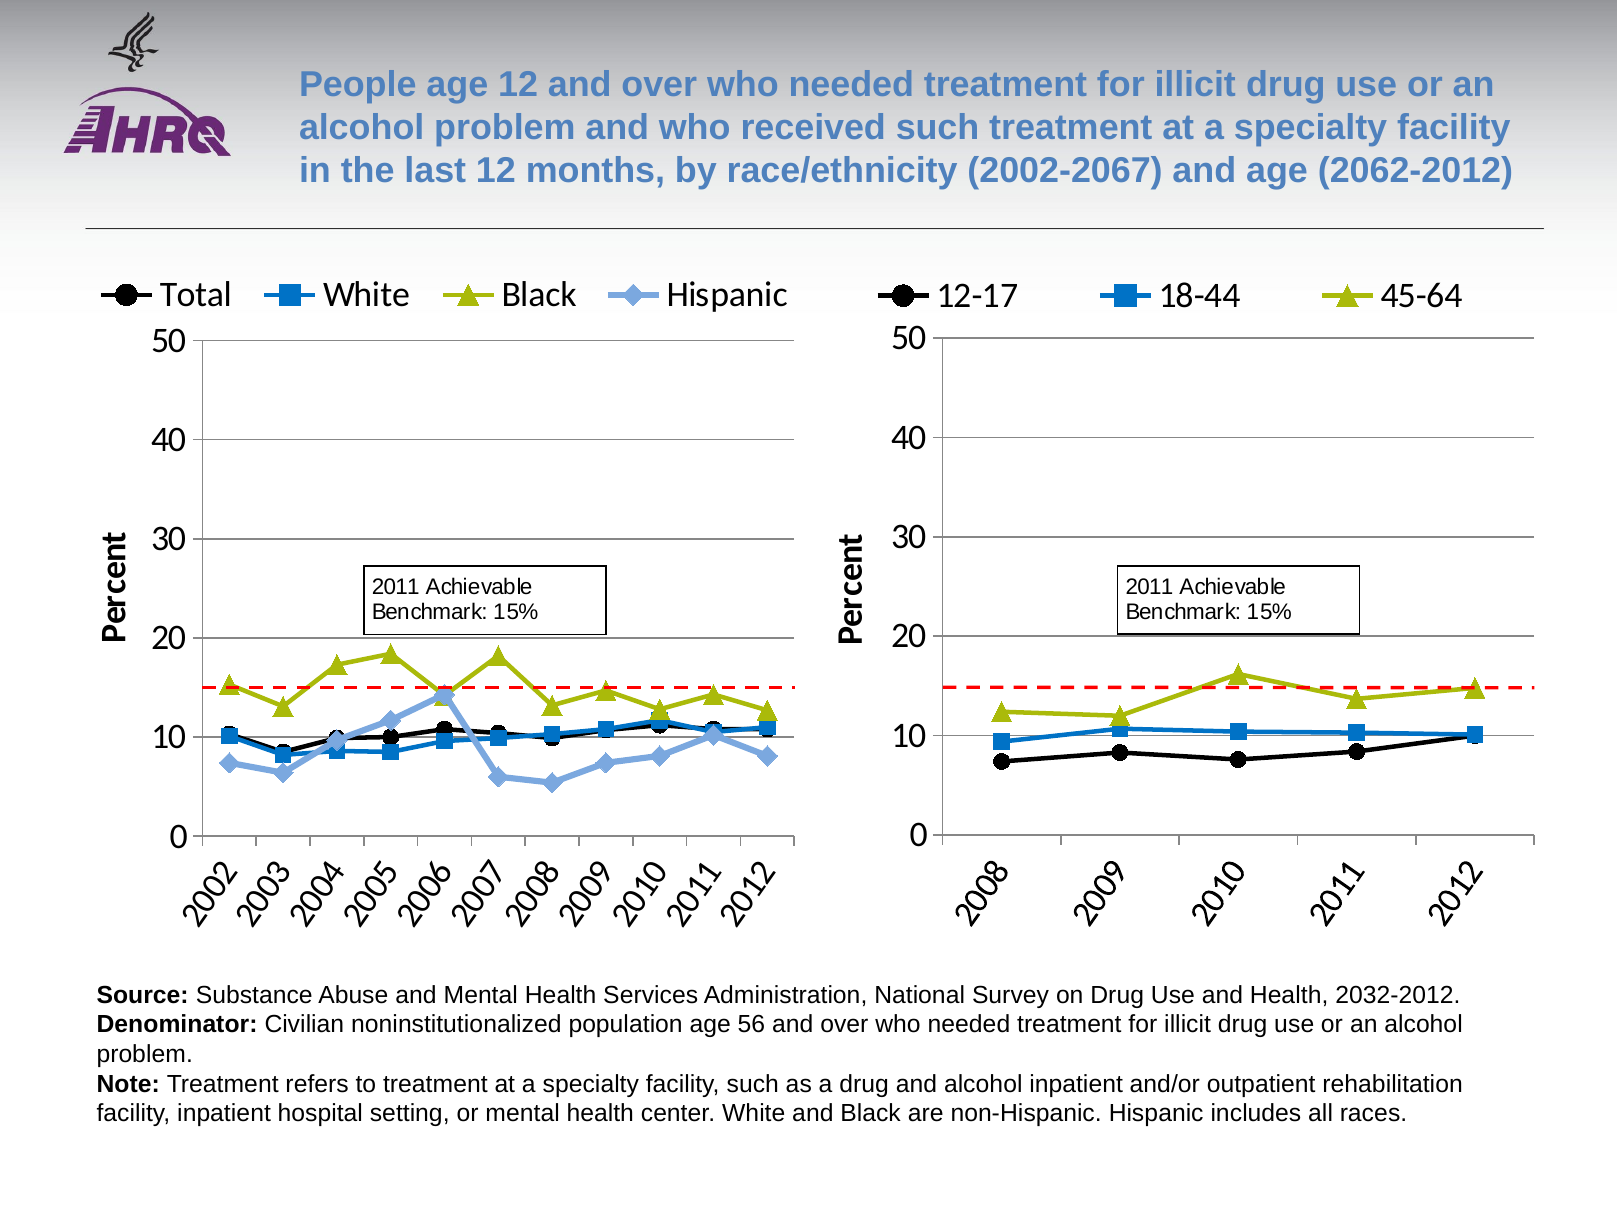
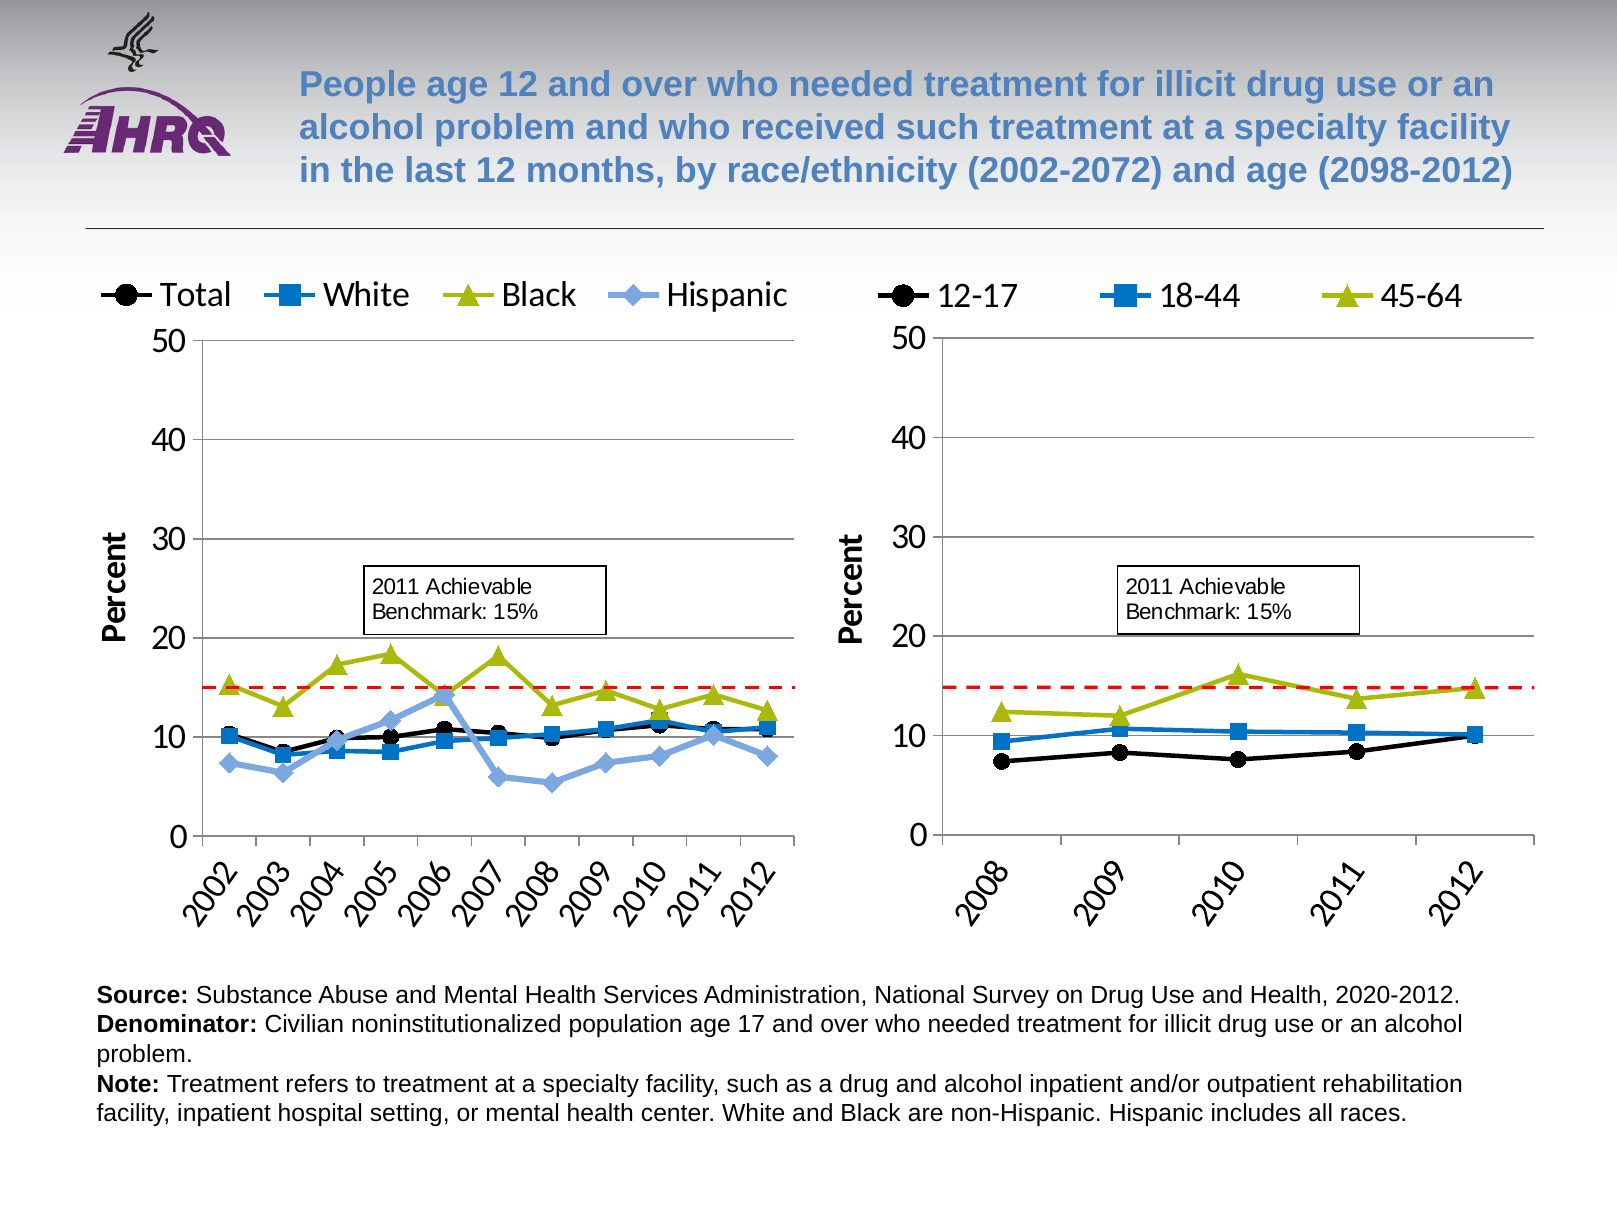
2002-2067: 2002-2067 -> 2002-2072 (1065, 171)
2062-2012: 2062-2012 -> 2098-2012 (1415, 171)
2032-2012: 2032-2012 -> 2020-2012 (1398, 995)
56: 56 -> 17 (751, 1024)
